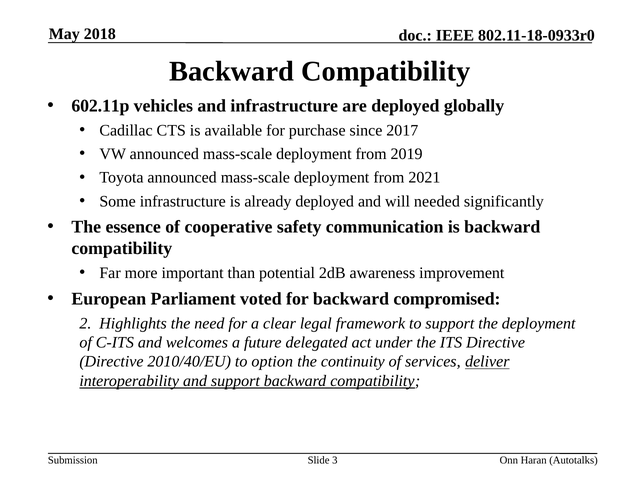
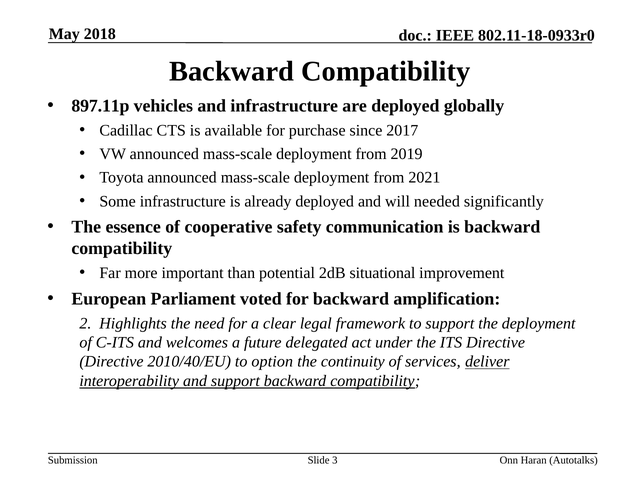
602.11p: 602.11p -> 897.11p (100, 106)
awareness: awareness -> situational (382, 273)
compromised: compromised -> amplification (447, 299)
